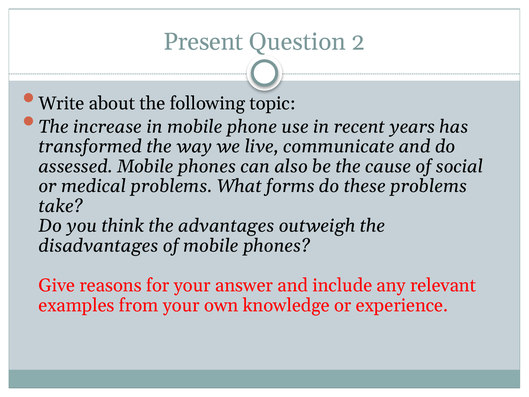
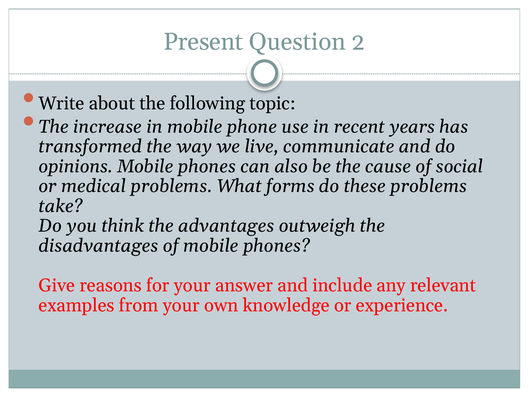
assessed: assessed -> opinions (76, 166)
